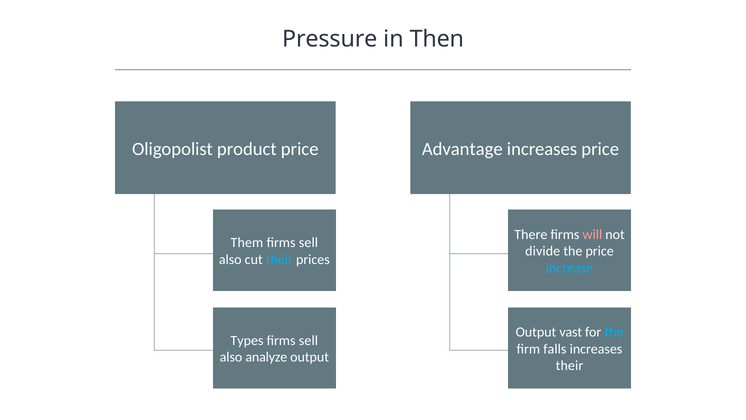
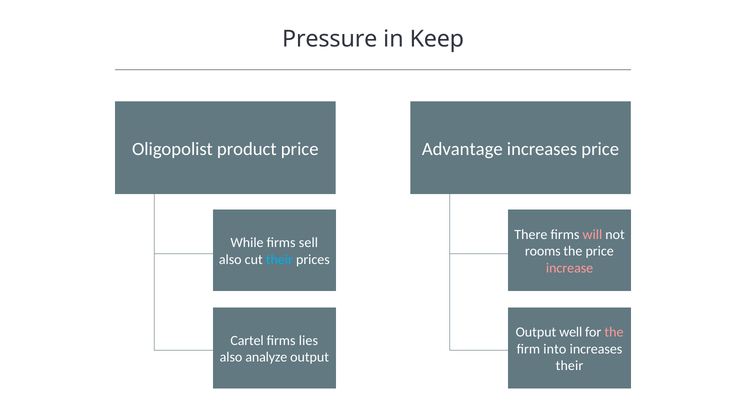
Then: Then -> Keep (437, 39)
Them: Them -> While (247, 243)
divide: divide -> rooms (543, 251)
increase colour: light blue -> pink (570, 268)
vast: vast -> well (571, 332)
the colour: light blue -> pink (614, 332)
Types: Types -> Cartel (247, 340)
sell: sell -> lies (308, 340)
falls: falls -> into (555, 349)
